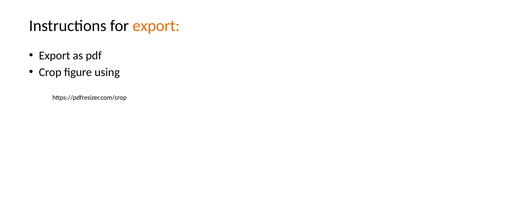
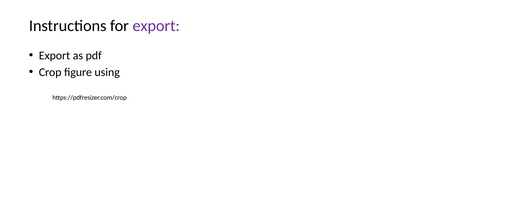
export colour: orange -> purple (156, 26)
